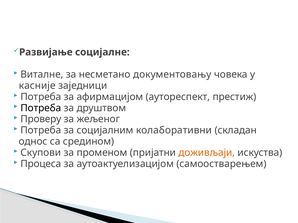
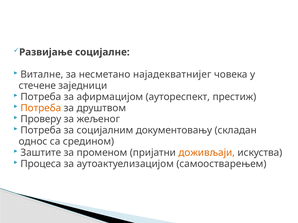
документовању: документовању -> најадекватнијег (172, 75)
касније: касније -> стечене (37, 86)
Потреба colour: black -> orange (41, 108)
колаборативни: колаборативни -> документовању (174, 131)
Скупови: Скупови -> Заштите (41, 153)
